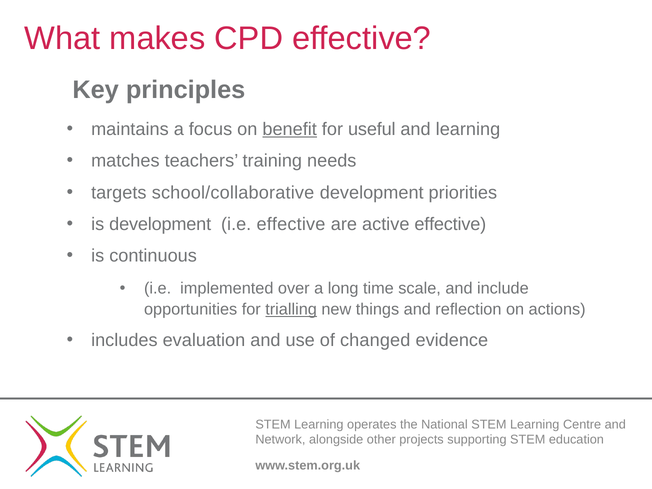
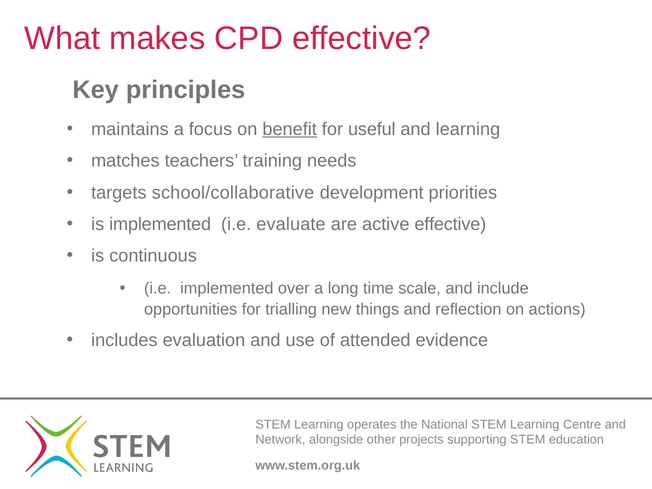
is development: development -> implemented (160, 224)
i.e effective: effective -> evaluate (291, 224)
trialling underline: present -> none (291, 309)
changed: changed -> attended (375, 340)
